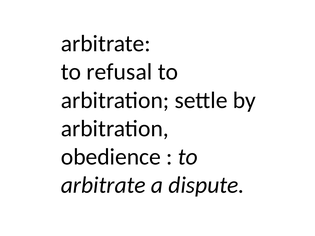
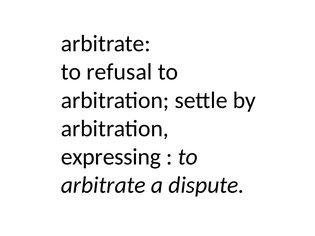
obedience: obedience -> expressing (111, 157)
